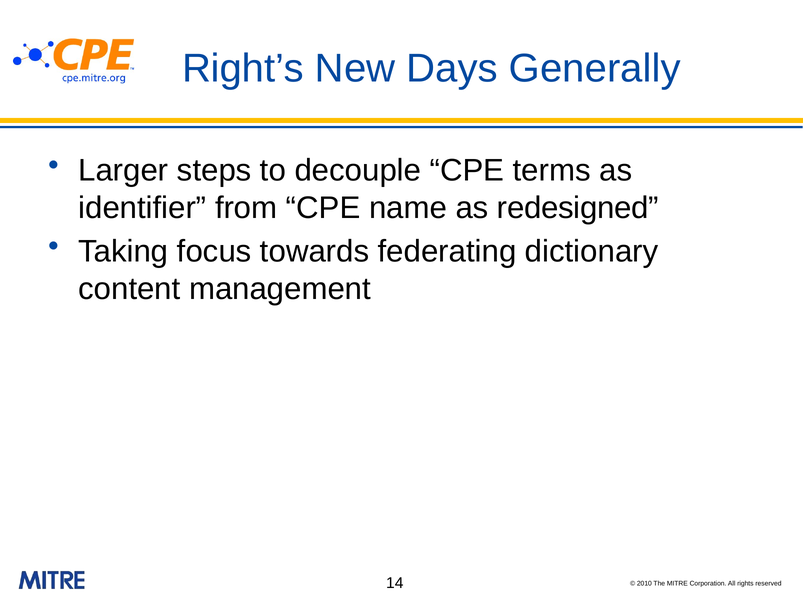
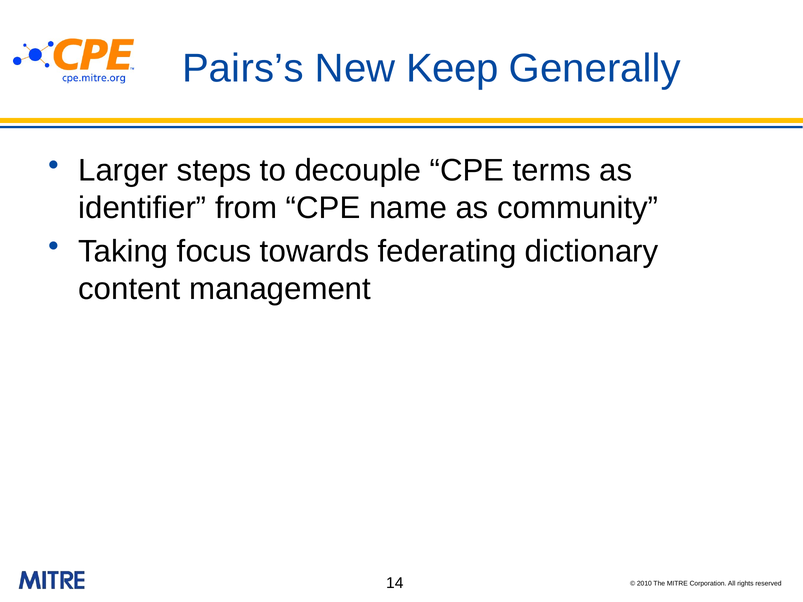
Right’s: Right’s -> Pairs’s (243, 68)
Days: Days -> Keep (452, 68)
redesigned: redesigned -> community (578, 208)
